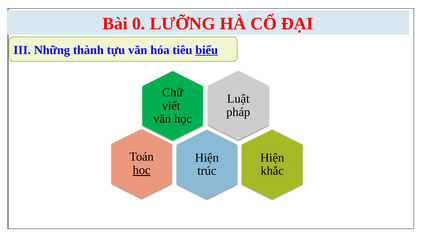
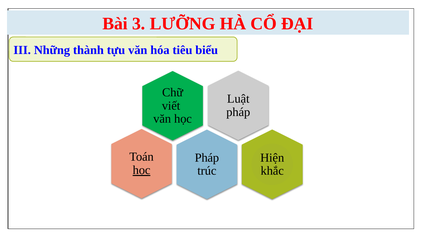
0: 0 -> 3 (139, 24)
biểu underline: present -> none (207, 50)
Hiện: Hiện -> Pháp (207, 158)
